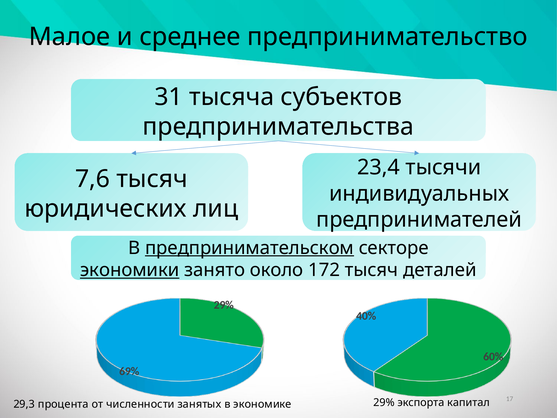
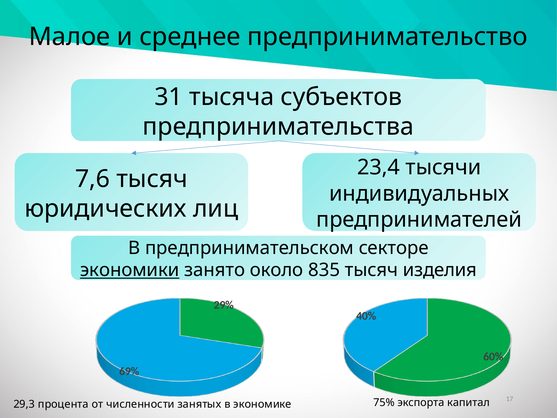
предпринимательском underline: present -> none (249, 248)
172: 172 -> 835 (324, 270)
деталей: деталей -> изделия (440, 270)
29%: 29% -> 75% (384, 403)
